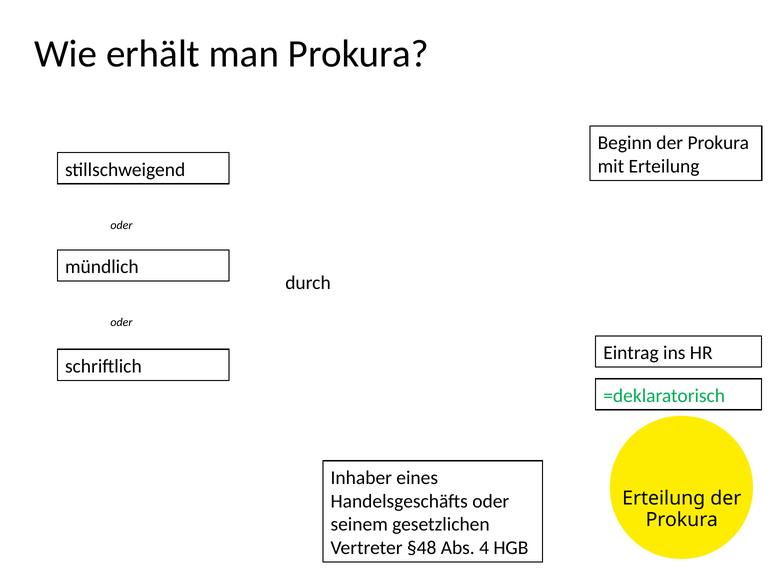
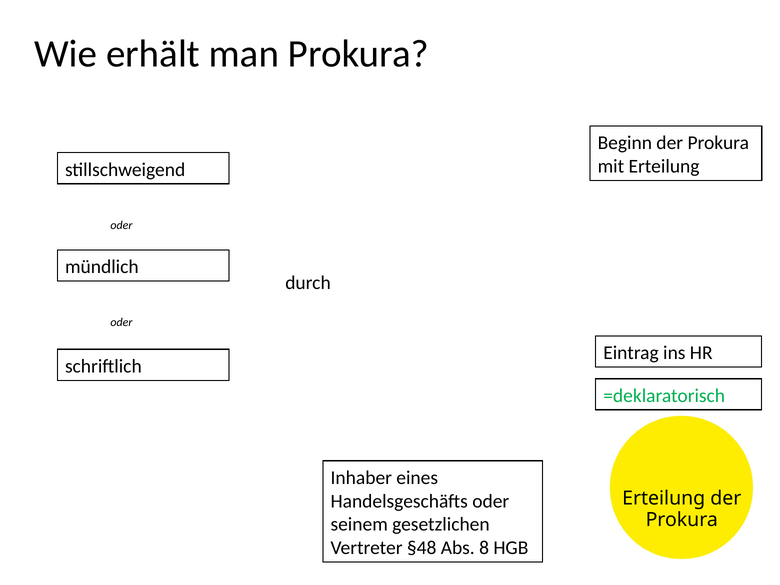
4: 4 -> 8 (484, 548)
